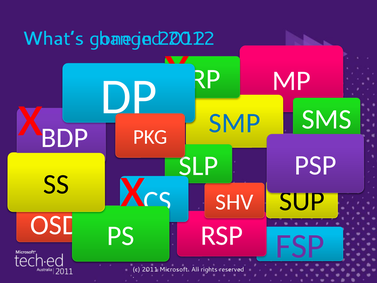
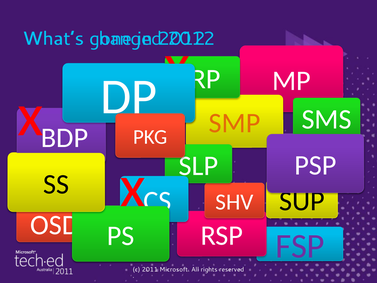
SMP colour: blue -> orange (235, 123)
